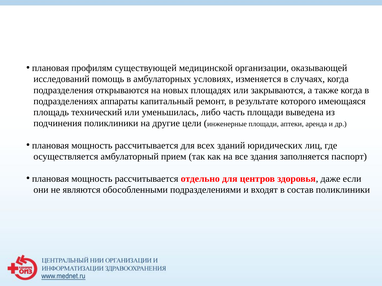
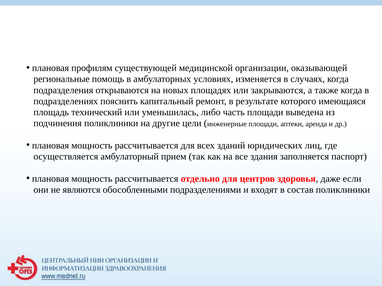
исследований: исследований -> региональные (62, 79)
аппараты: аппараты -> пояснить (119, 101)
